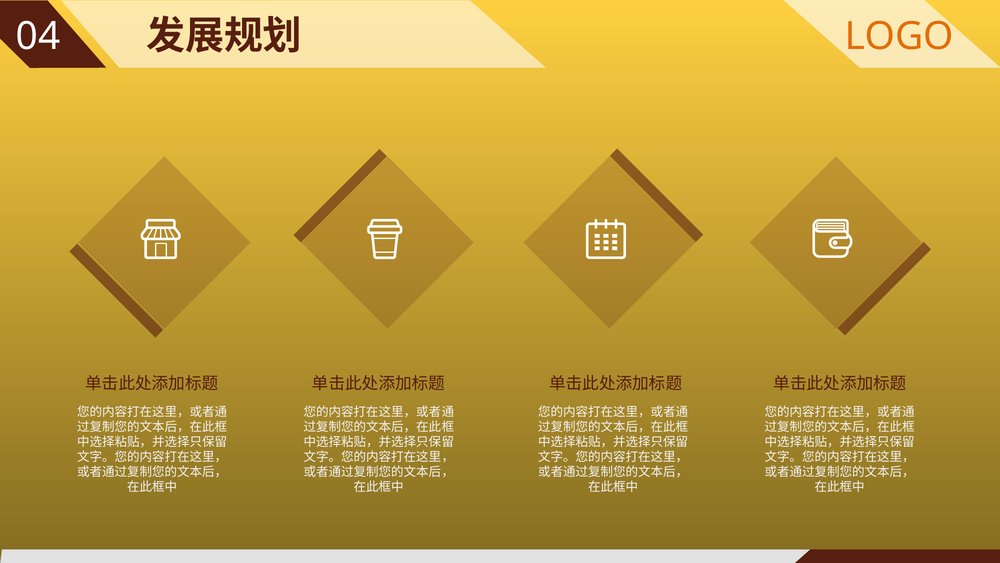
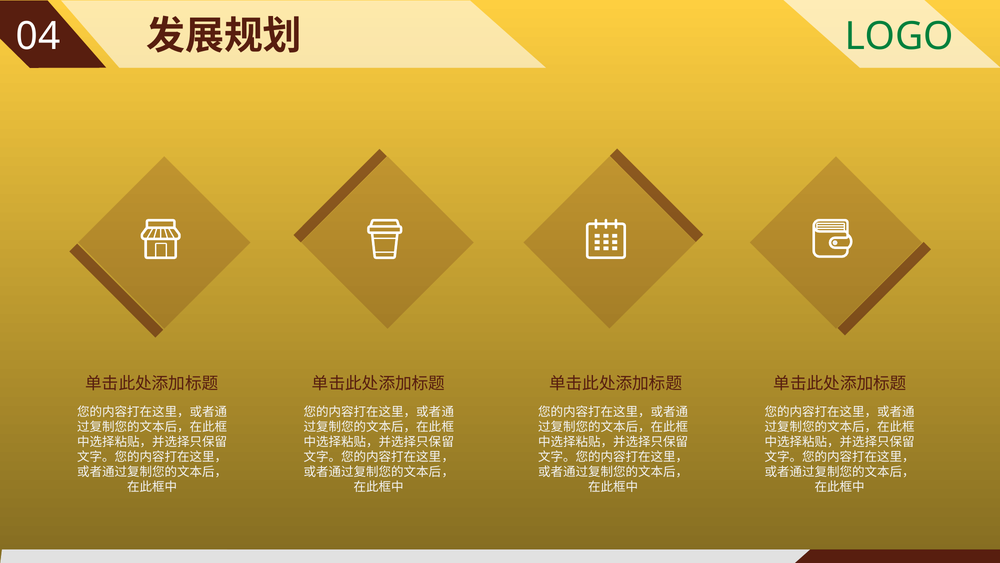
LOGO colour: orange -> green (899, 37)
